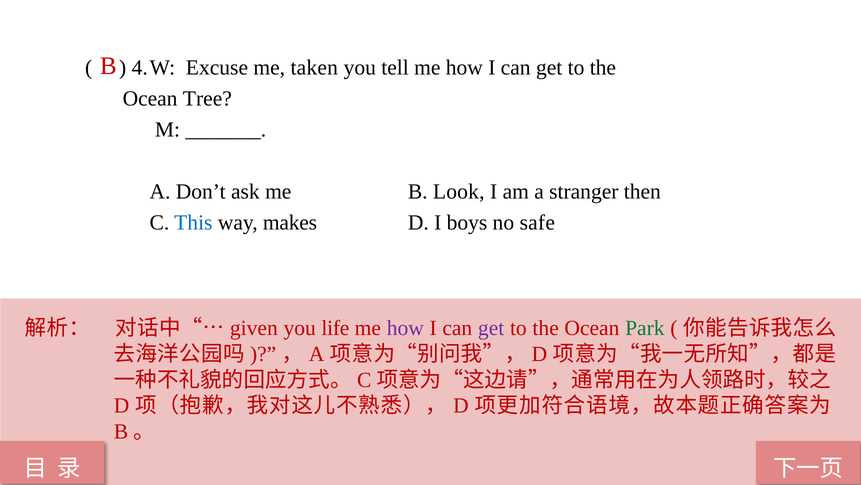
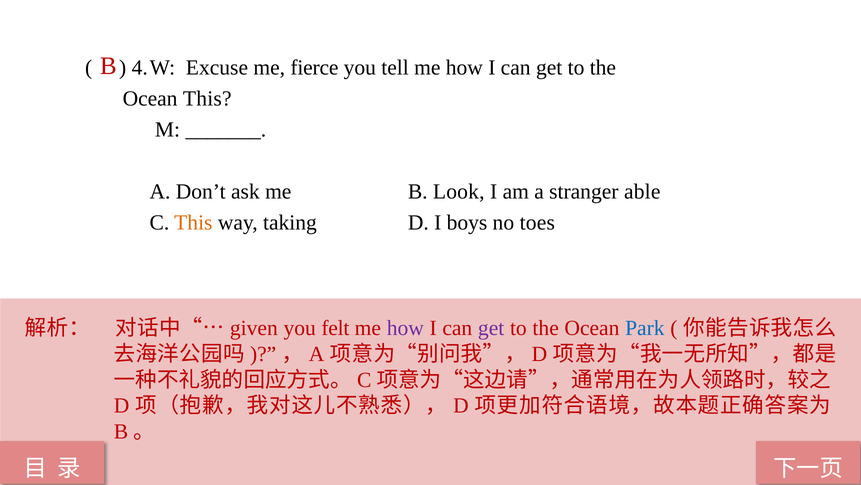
taken: taken -> fierce (314, 68)
Ocean Tree: Tree -> This (207, 99)
then: then -> able (642, 192)
This colour: blue -> orange (193, 223)
makes: makes -> taking (290, 223)
safe: safe -> toes (537, 223)
life: life -> felt (335, 328)
Park colour: green -> blue (645, 328)
